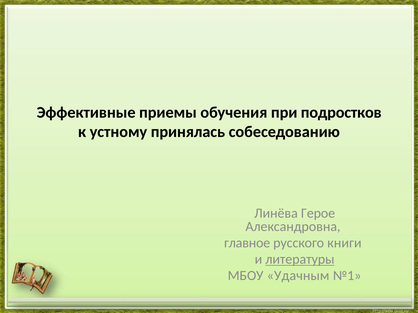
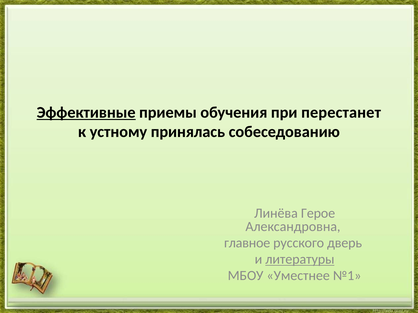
Эффективные underline: none -> present (86, 113)
подростков: подростков -> перестанет (341, 113)
книги: книги -> дверь (345, 243)
Удачным: Удачным -> Уместнее (298, 276)
